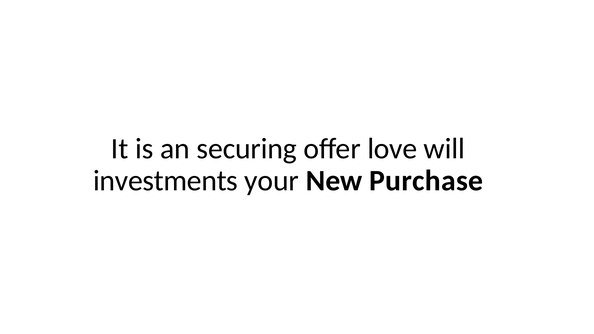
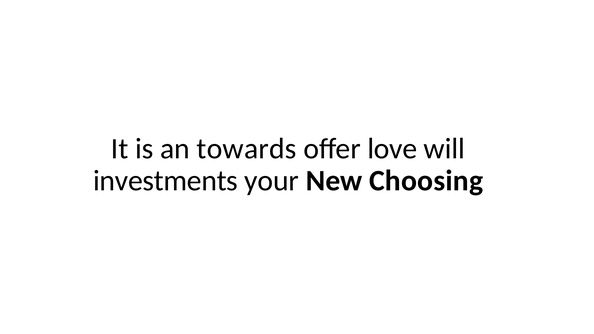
securing: securing -> towards (247, 149)
Purchase: Purchase -> Choosing (426, 181)
